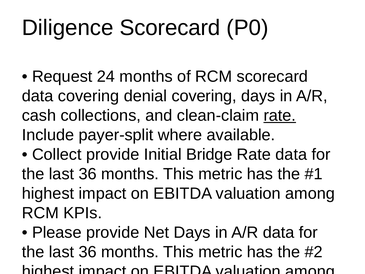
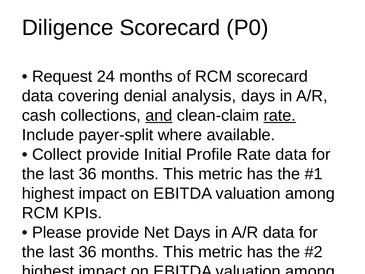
denial covering: covering -> analysis (204, 96)
and underline: none -> present (159, 115)
Bridge: Bridge -> Profile (209, 154)
